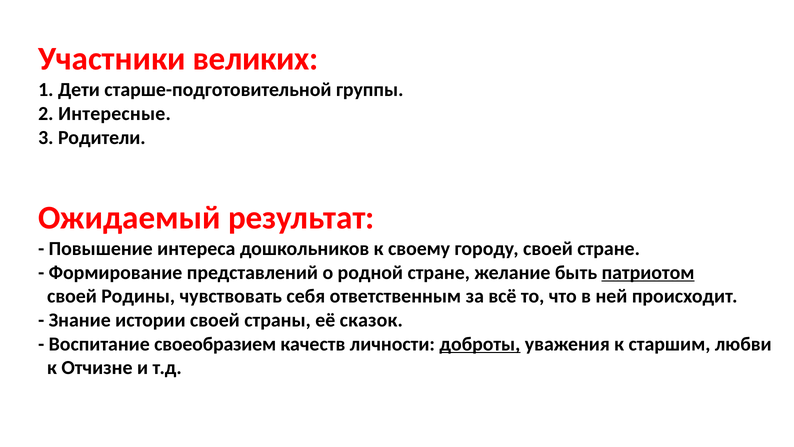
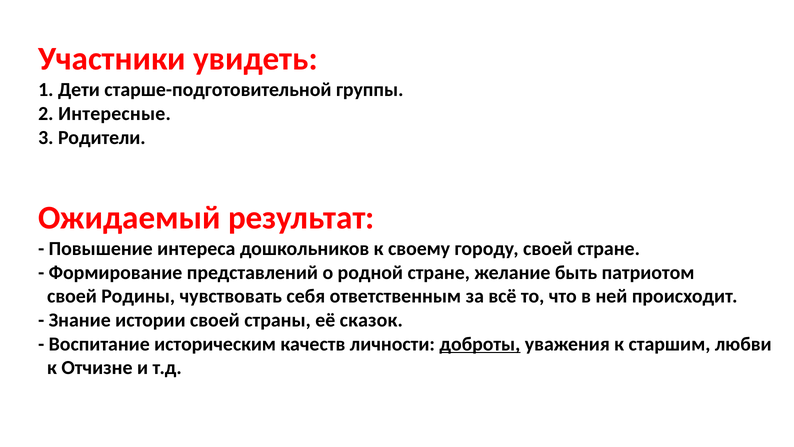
великих: великих -> увидеть (255, 59)
патриотом underline: present -> none (648, 272)
своеобразием: своеобразием -> историческим (215, 344)
